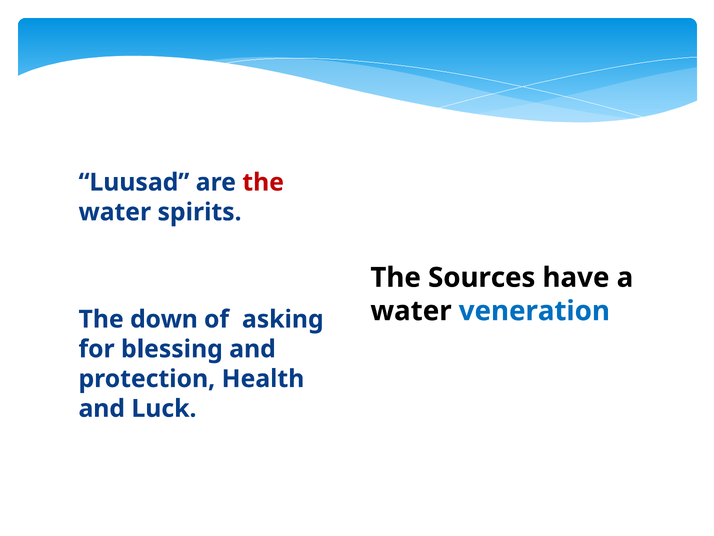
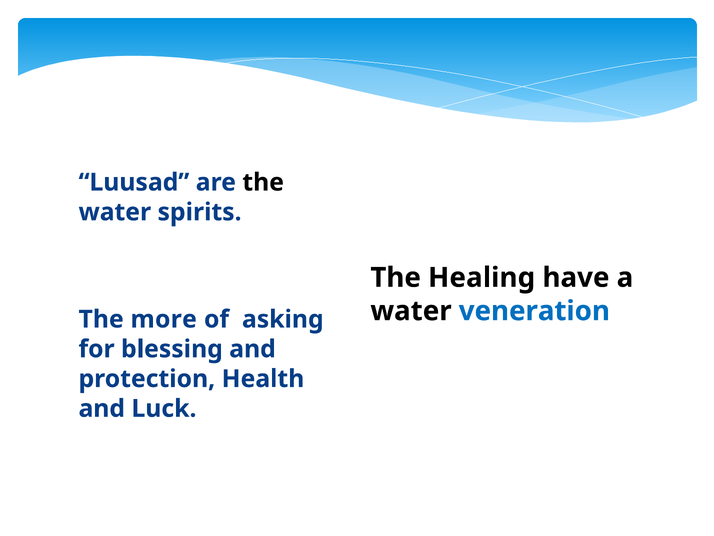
the colour: red -> black (263, 182)
Sources: Sources -> Healing (482, 277)
down: down -> more (164, 319)
